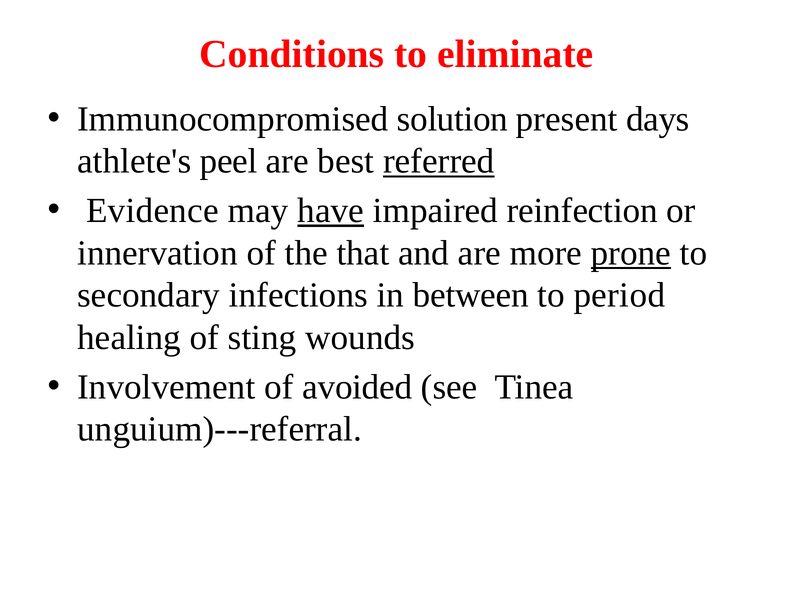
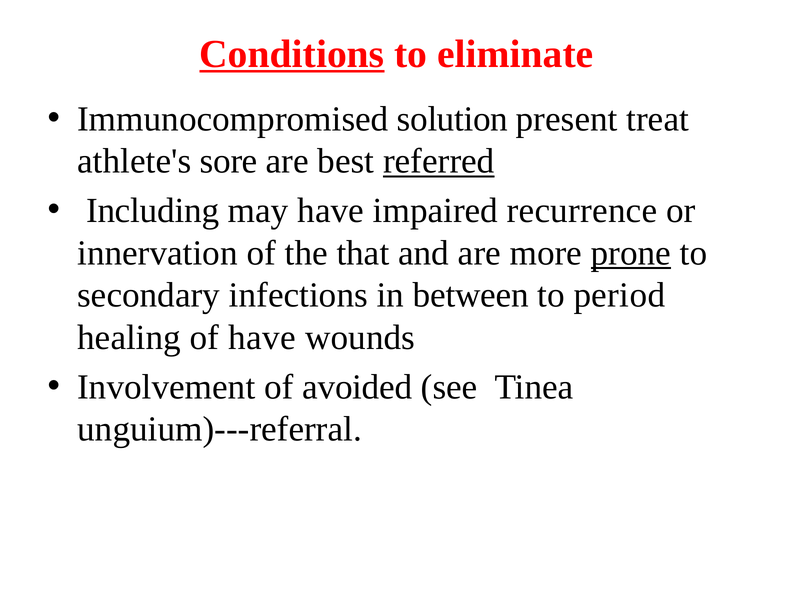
Conditions underline: none -> present (292, 54)
days: days -> treat (658, 119)
peel: peel -> sore (229, 161)
Evidence: Evidence -> Including (153, 211)
have underline: present -> none (331, 211)
reinfection: reinfection -> recurrence (582, 211)
of sting: sting -> have (262, 337)
